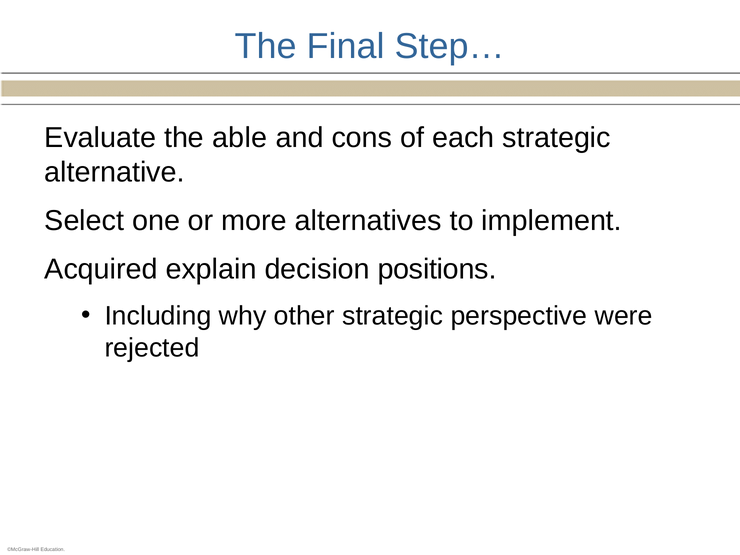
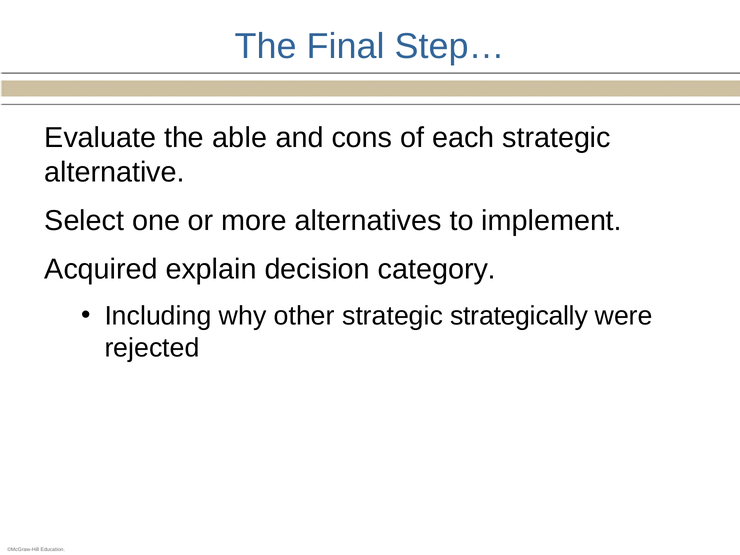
positions: positions -> category (437, 269)
perspective: perspective -> strategically (519, 316)
